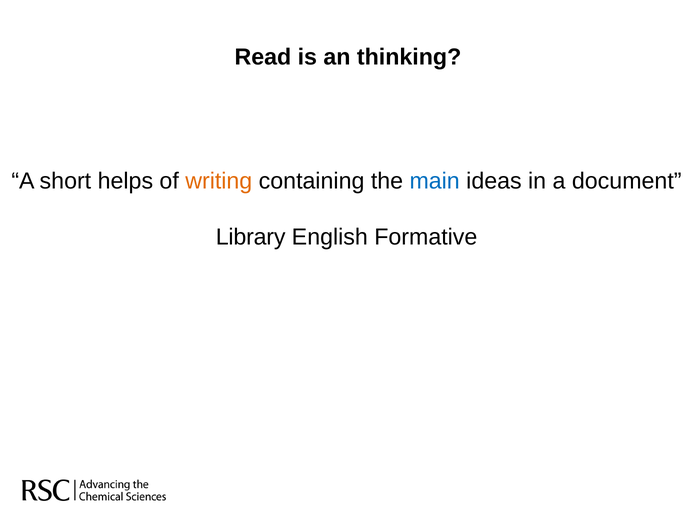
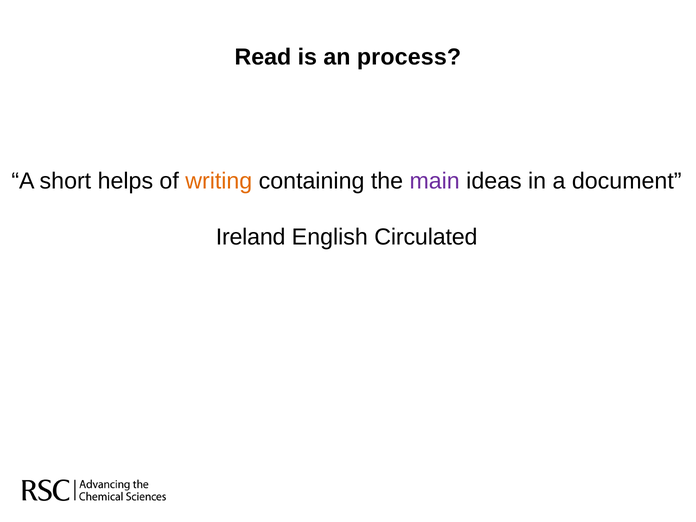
thinking: thinking -> process (409, 57)
main colour: blue -> purple (435, 181)
Library: Library -> Ireland (251, 237)
Formative: Formative -> Circulated (426, 237)
